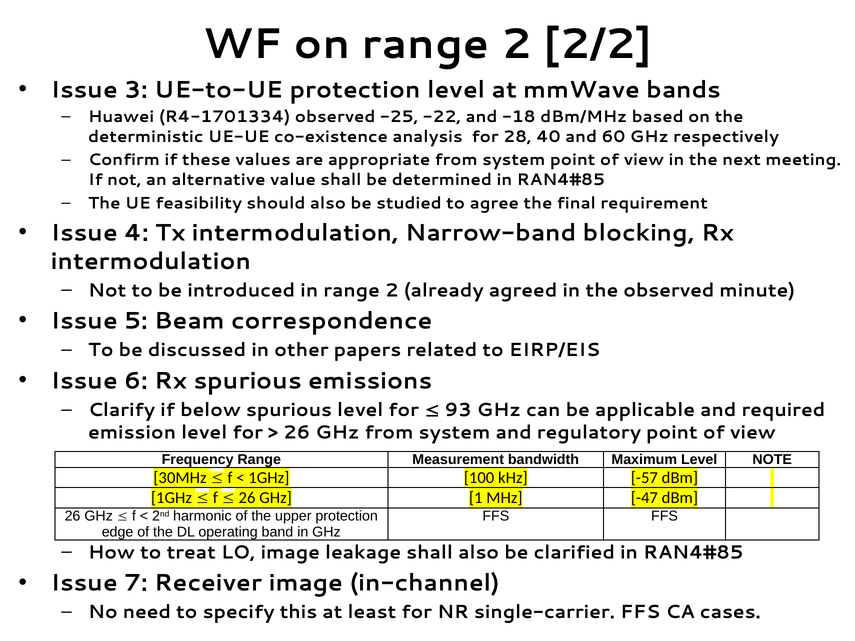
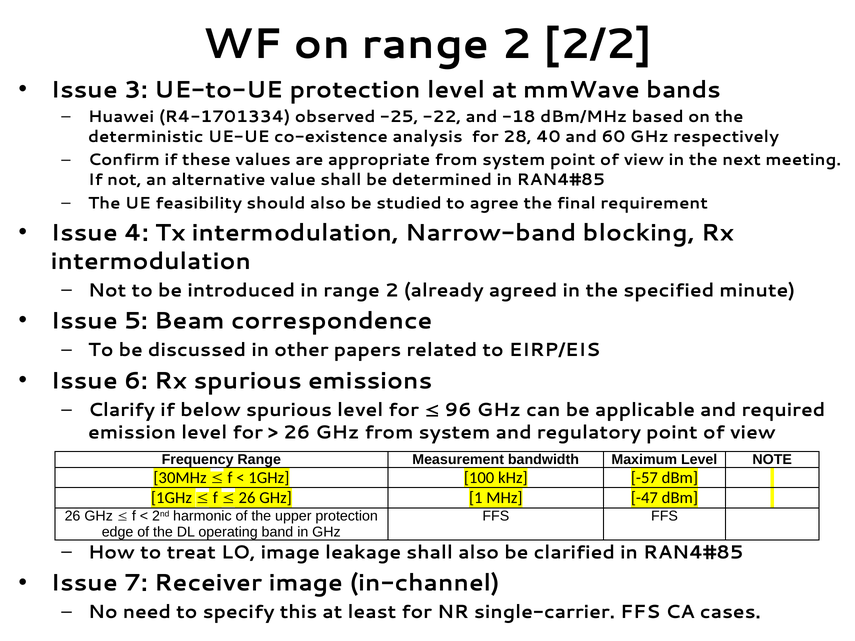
the observed: observed -> specified (669, 290)
93: 93 -> 96 (458, 410)
